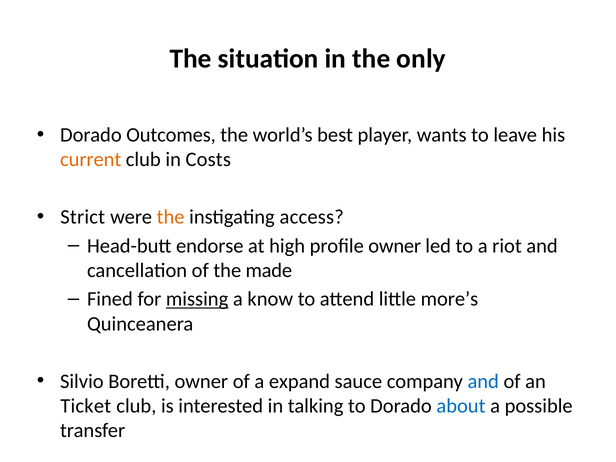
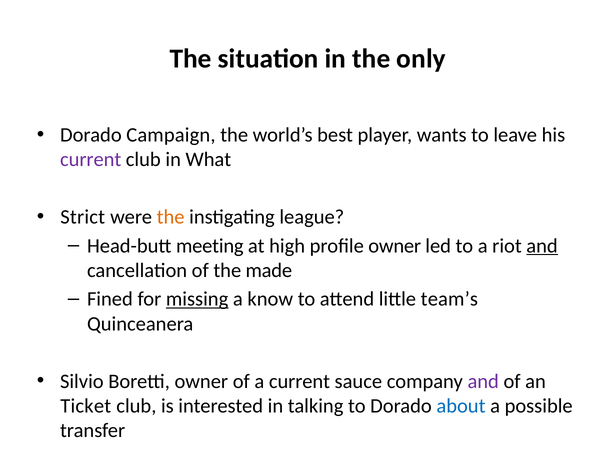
Outcomes: Outcomes -> Campaign (171, 135)
current colour: orange -> purple (91, 160)
Costs: Costs -> What (208, 160)
access: access -> league (312, 217)
endorse: endorse -> meeting (210, 246)
and underline: none -> present (542, 246)
more’s: more’s -> team’s (449, 299)
a expand: expand -> current (299, 381)
and colour: blue -> purple (483, 381)
